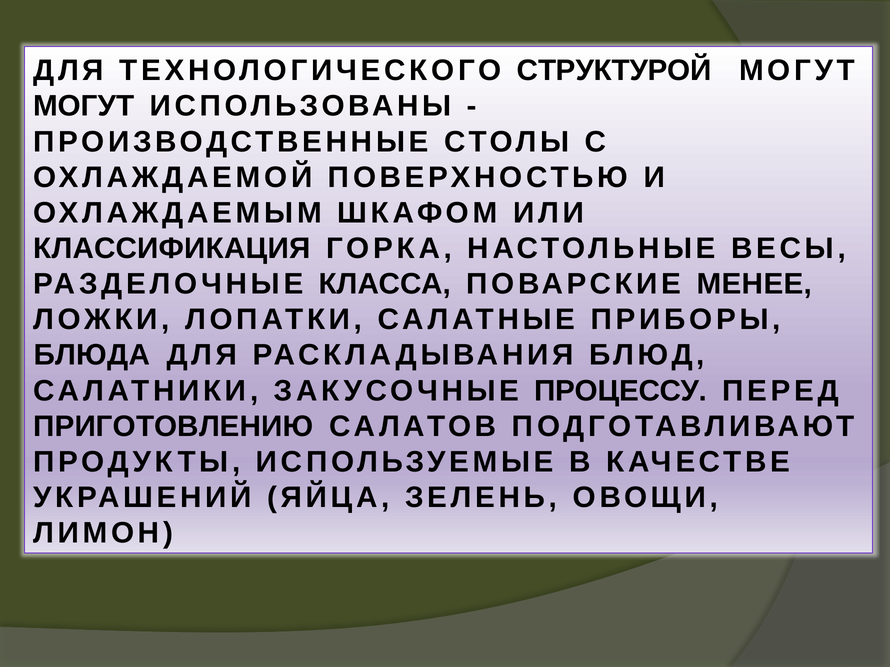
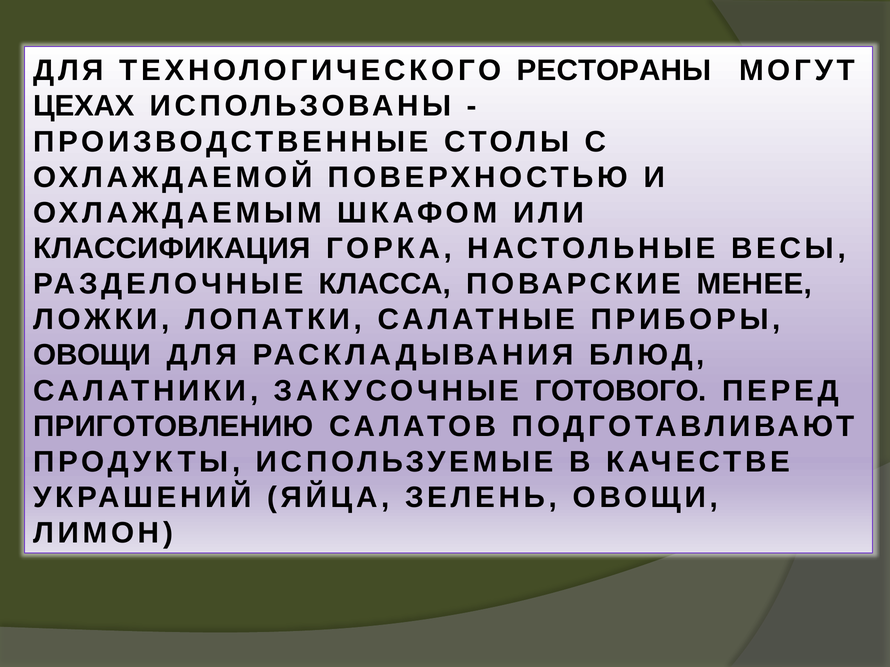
СТРУКТУРОЙ: СТРУКТУРОЙ -> РЕСТОРАНЫ (614, 71)
МОГУТ: МОГУТ -> ЦЕХАХ (84, 106)
БЛЮДА: БЛЮДА -> ОВОЩИ (92, 355)
ПРОЦЕССУ: ПРОЦЕССУ -> ГОТОВОГО (621, 391)
